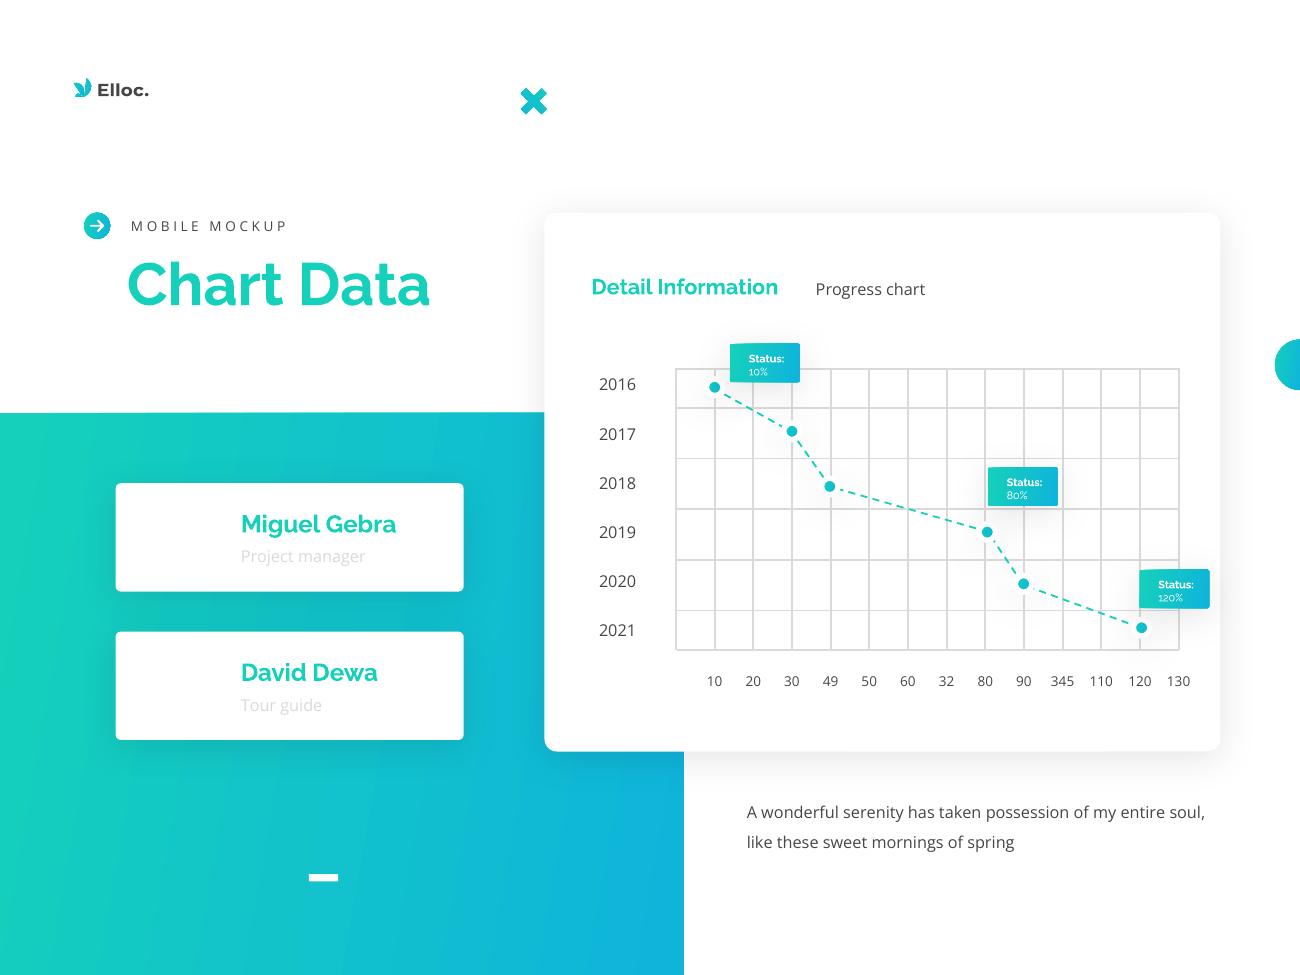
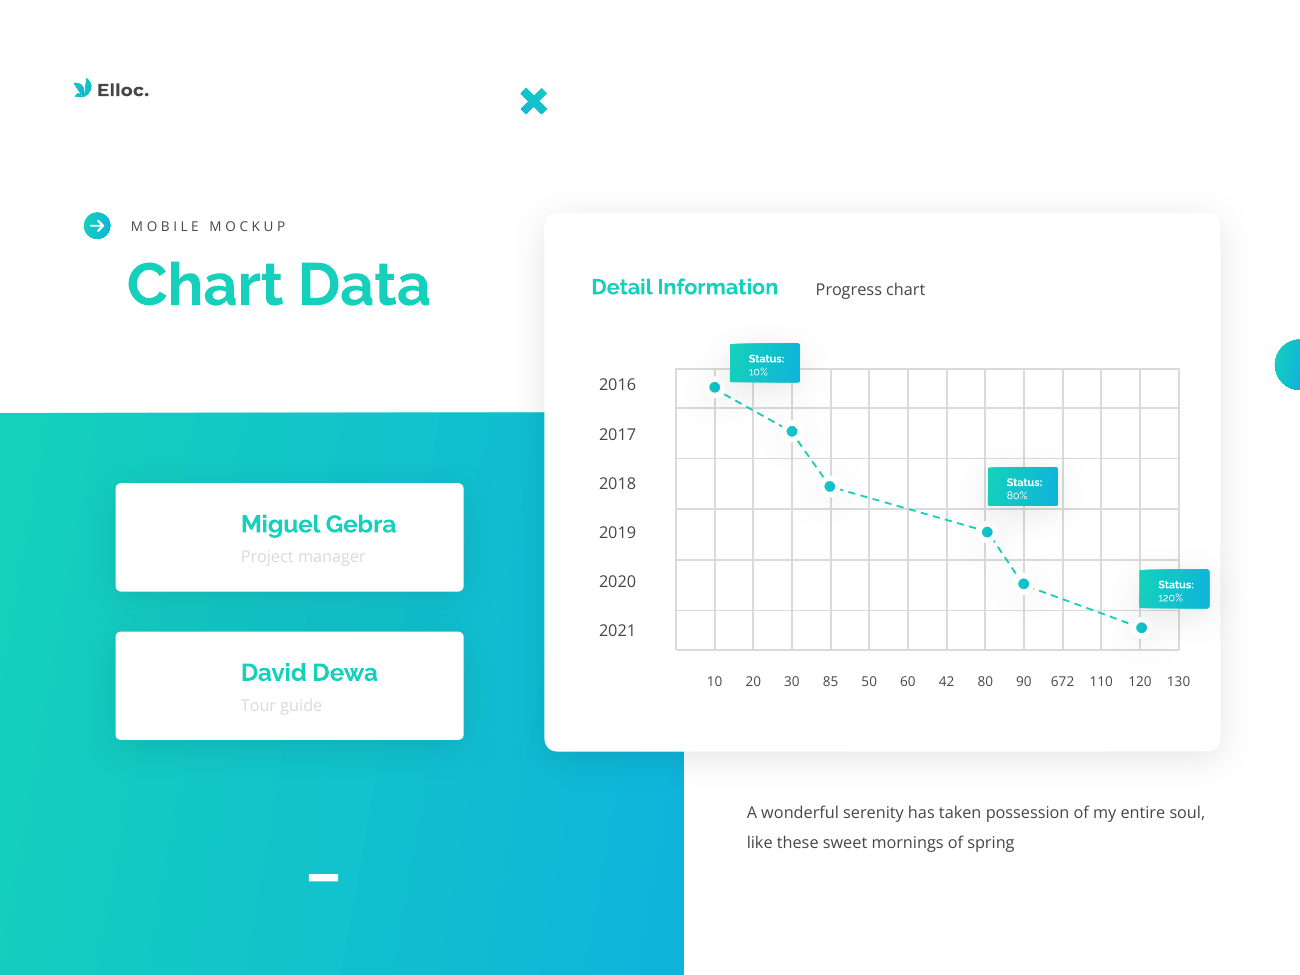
49: 49 -> 85 (831, 682)
32: 32 -> 42 (947, 682)
345: 345 -> 672 (1063, 682)
